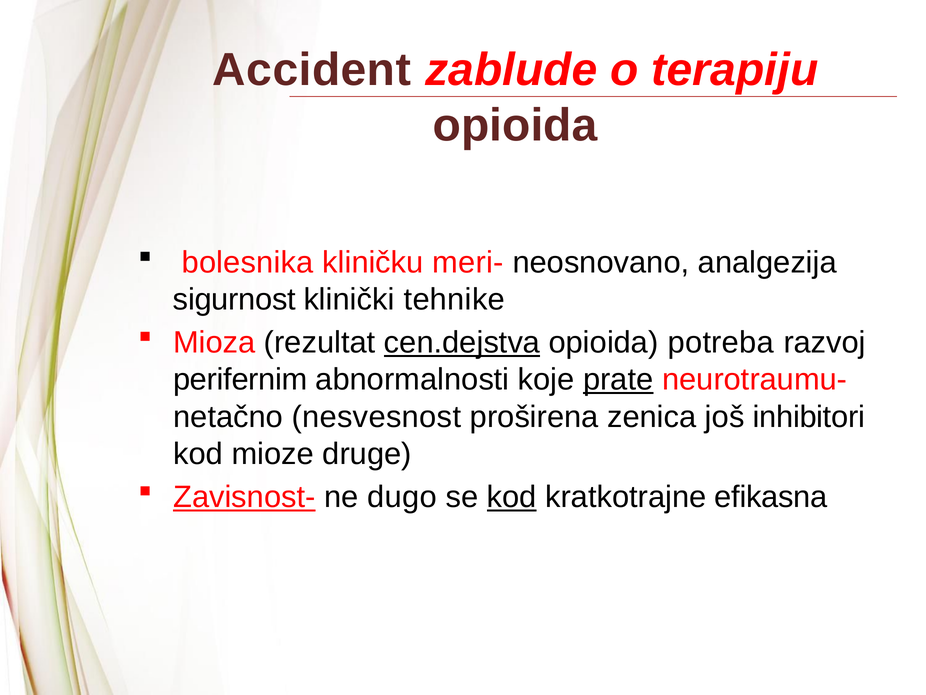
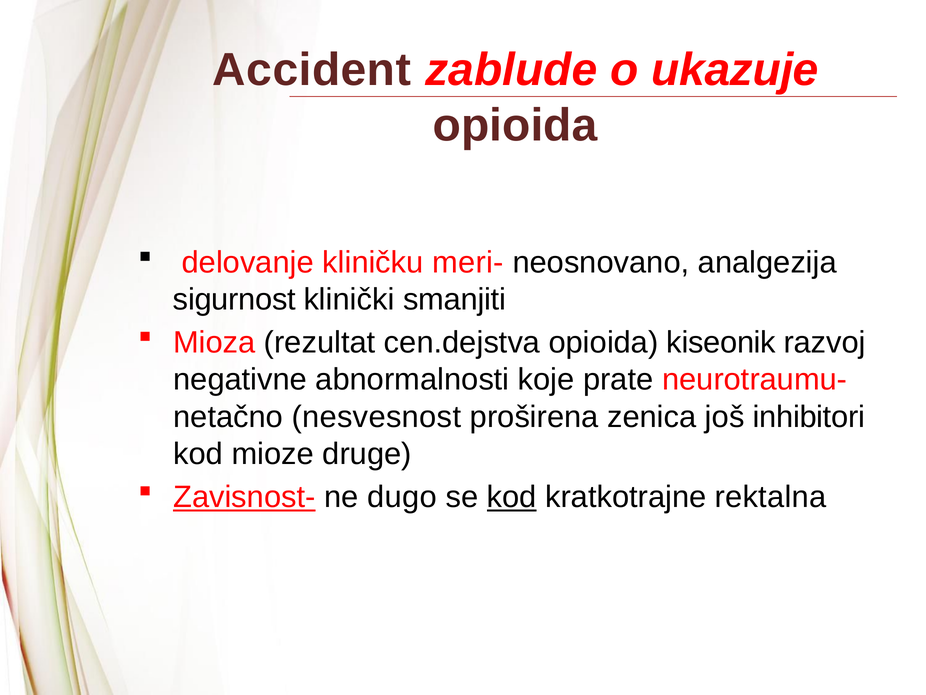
terapiju: terapiju -> ukazuje (735, 70)
bolesnika: bolesnika -> delovanje (248, 262)
tehnike: tehnike -> smanjiti (455, 299)
cen.dejstva underline: present -> none (462, 342)
potreba: potreba -> kiseonik (721, 342)
perifernim: perifernim -> negativne (240, 379)
prate underline: present -> none (618, 379)
efikasna: efikasna -> rektalna (771, 497)
